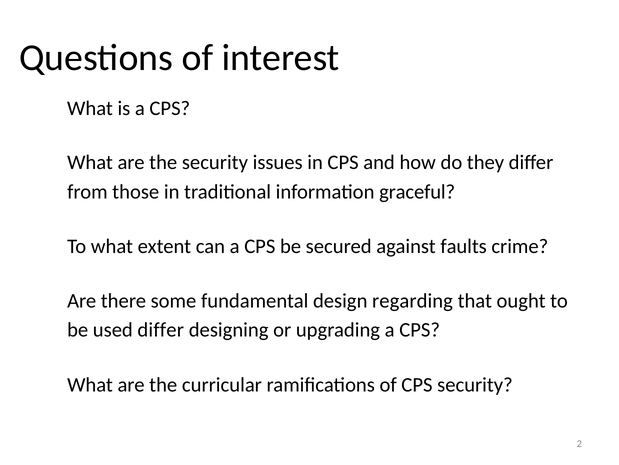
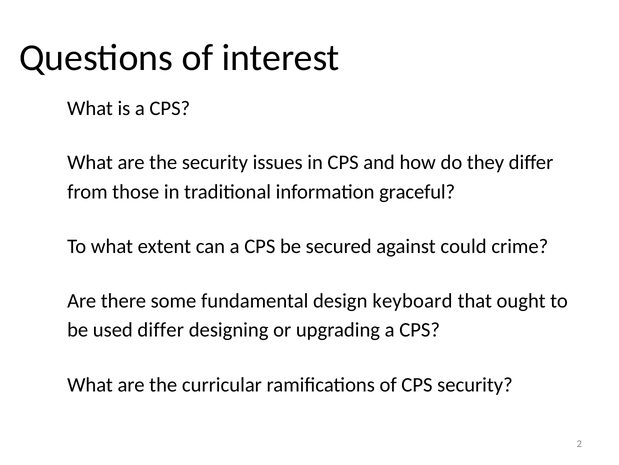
faults: faults -> could (464, 246)
regarding: regarding -> keyboard (412, 300)
